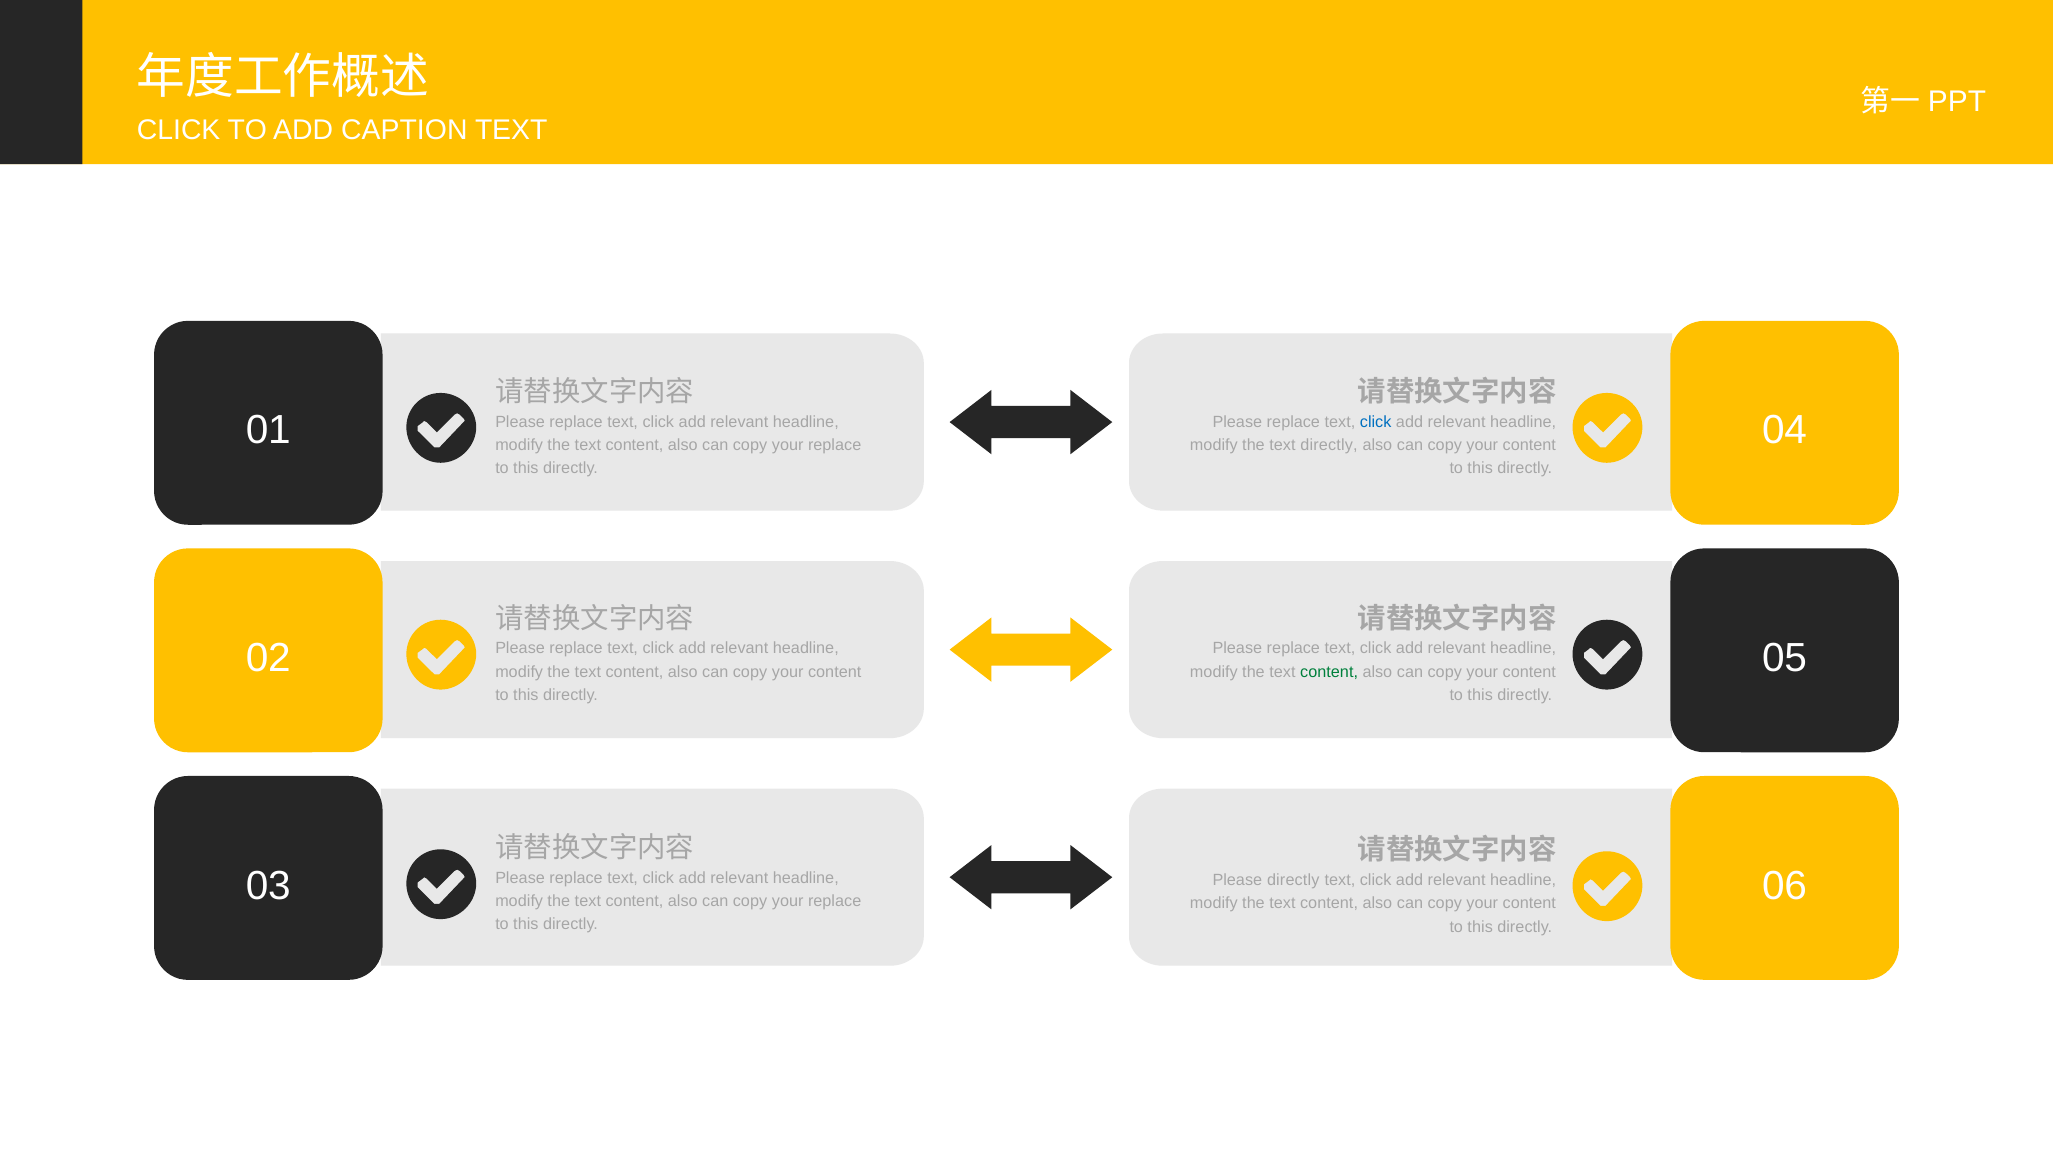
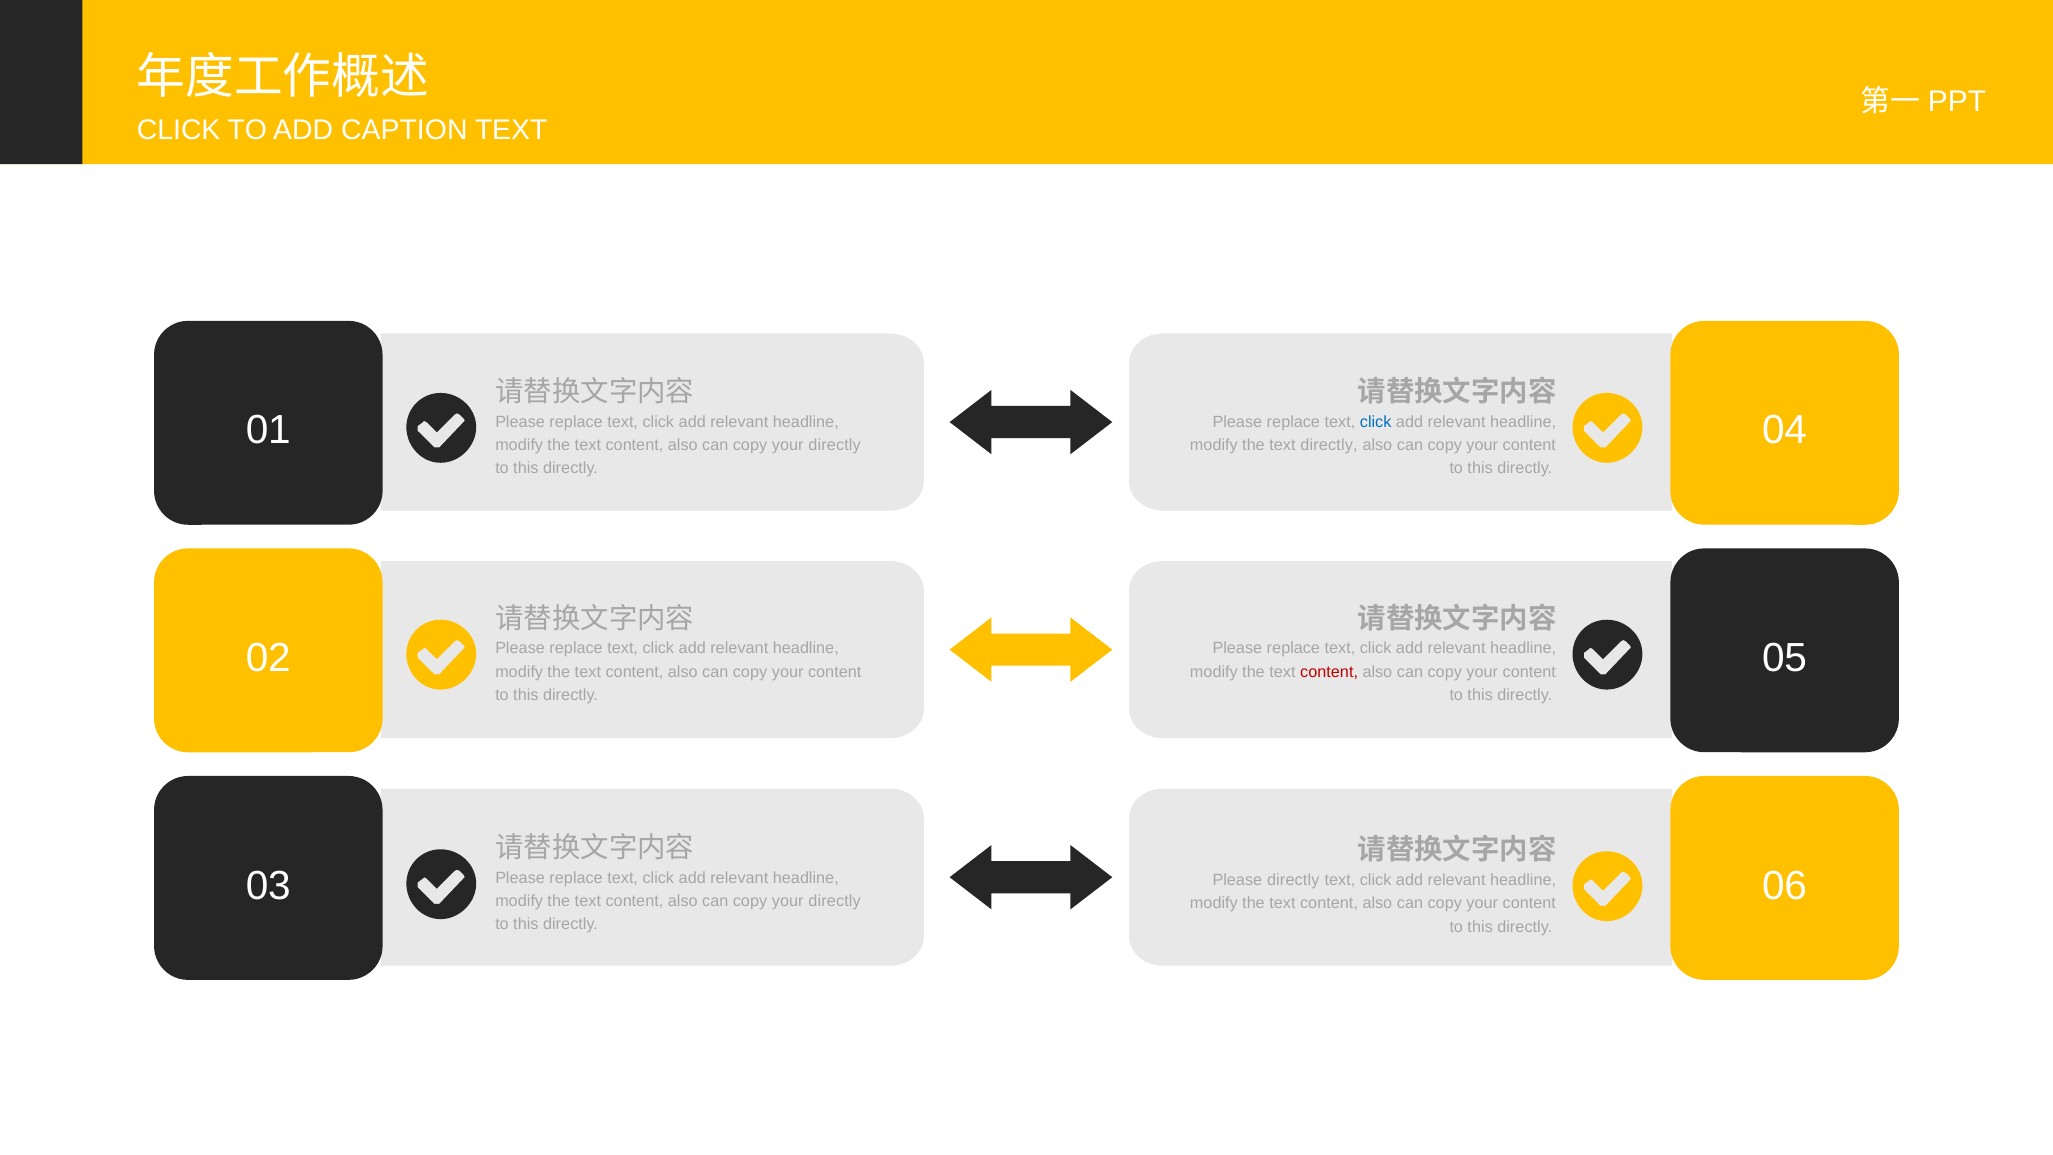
replace: replace -> directly (835, 445)
content colour: green -> red (1329, 672)
replace: replace -> directly (835, 901)
